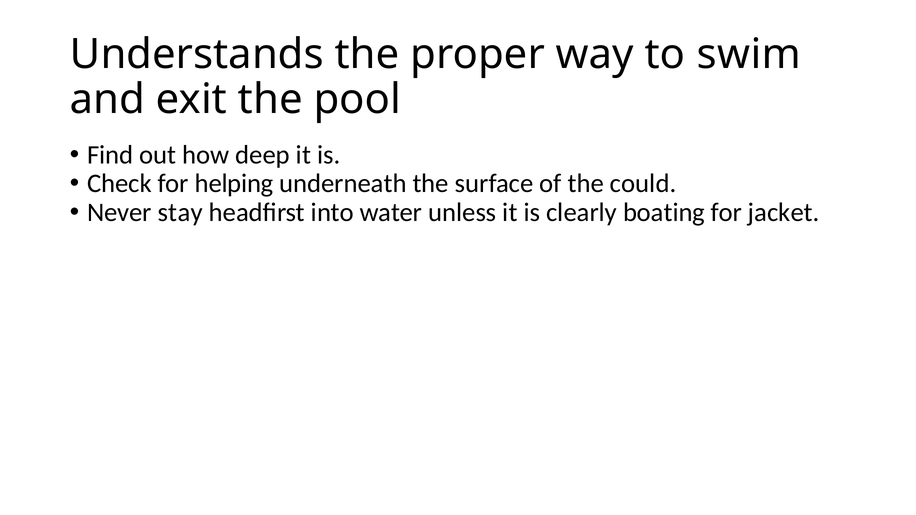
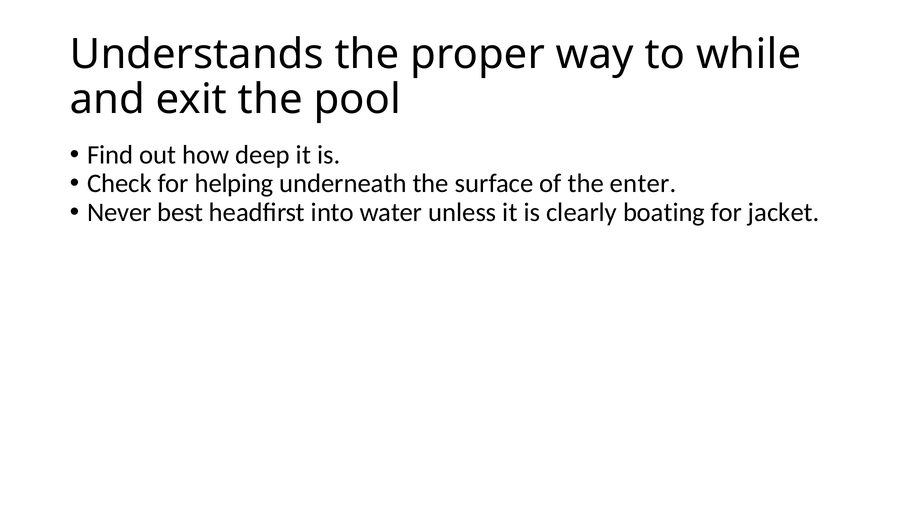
swim: swim -> while (749, 54)
could: could -> enter (643, 184)
stay: stay -> best (180, 213)
